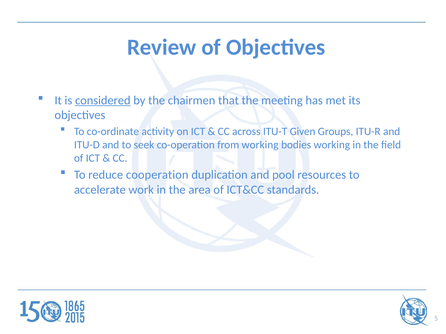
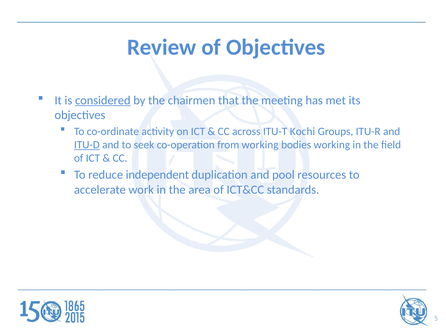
Given: Given -> Kochi (302, 132)
ITU-D underline: none -> present (87, 145)
cooperation: cooperation -> independent (157, 175)
